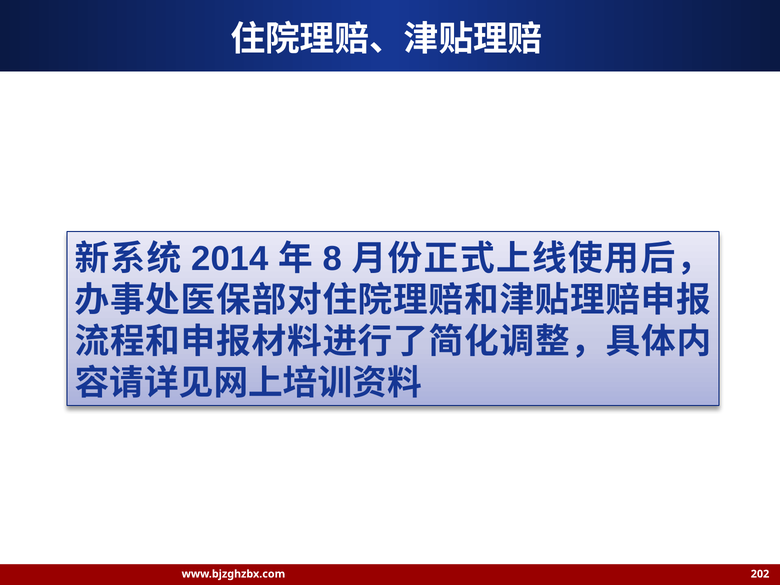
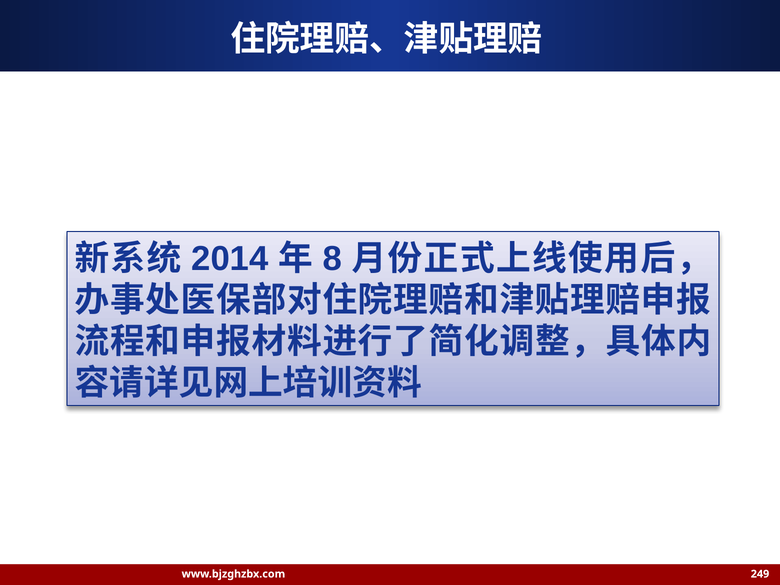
202: 202 -> 249 (760, 574)
